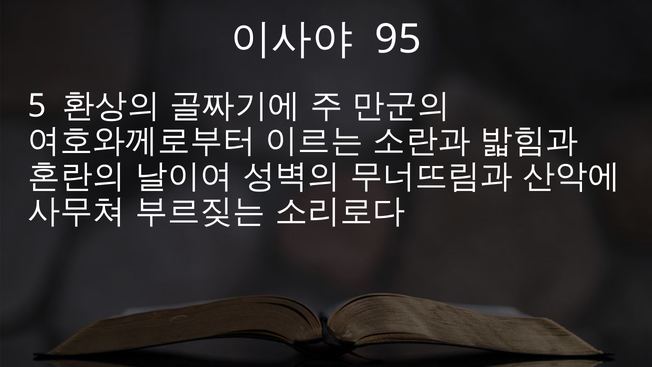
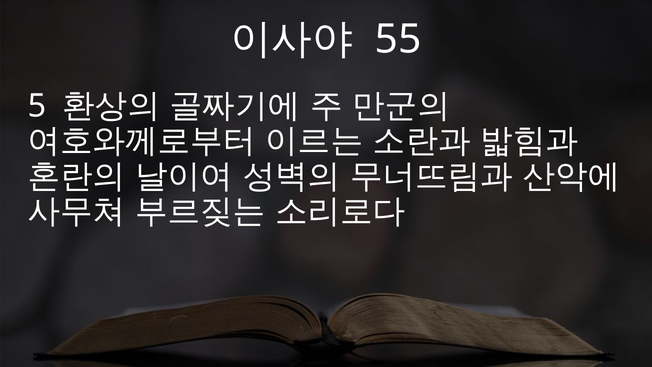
95: 95 -> 55 (398, 39)
